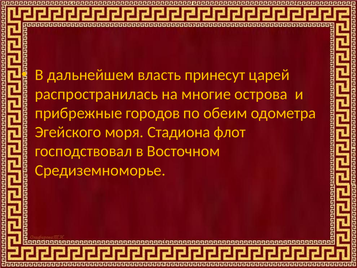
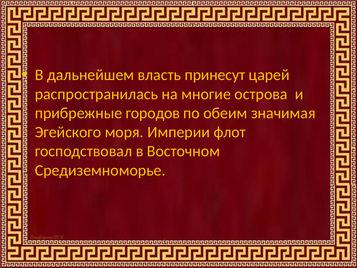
одометра: одометра -> значимая (283, 113)
Стадиона: Стадиона -> Империи (179, 132)
